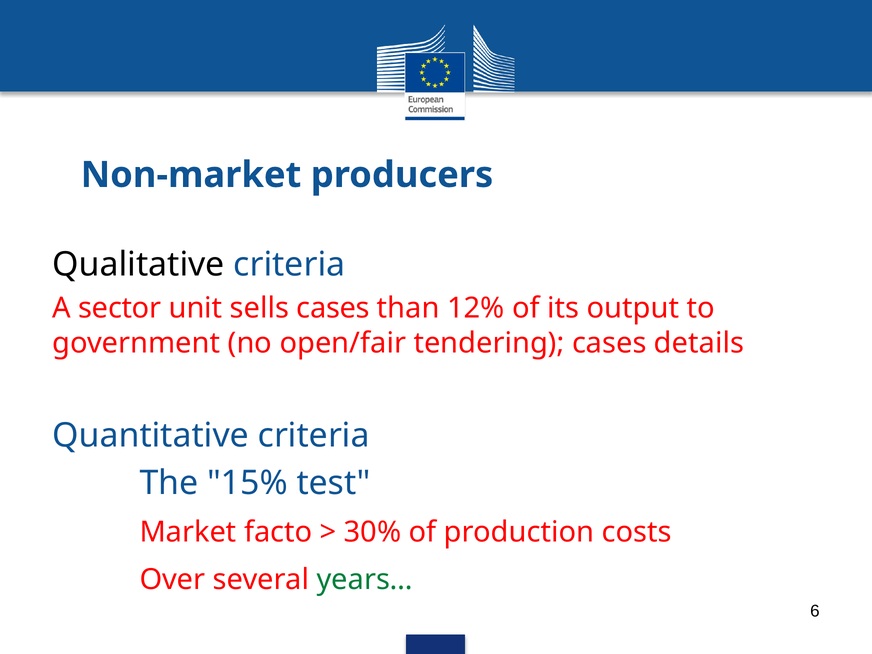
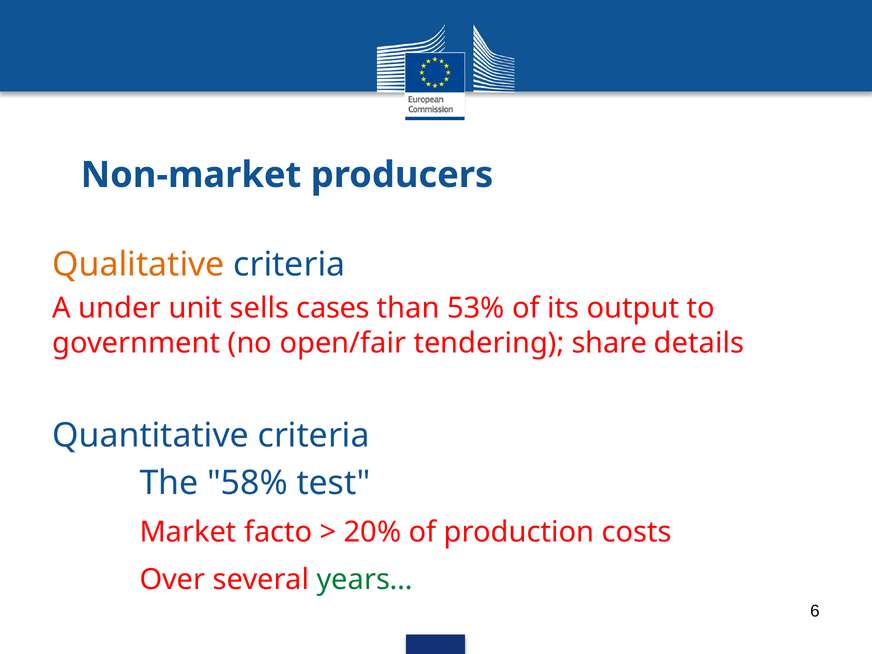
Qualitative colour: black -> orange (138, 265)
sector: sector -> under (120, 308)
12%: 12% -> 53% (476, 308)
tendering cases: cases -> share (609, 343)
15%: 15% -> 58% (248, 483)
30%: 30% -> 20% (373, 532)
